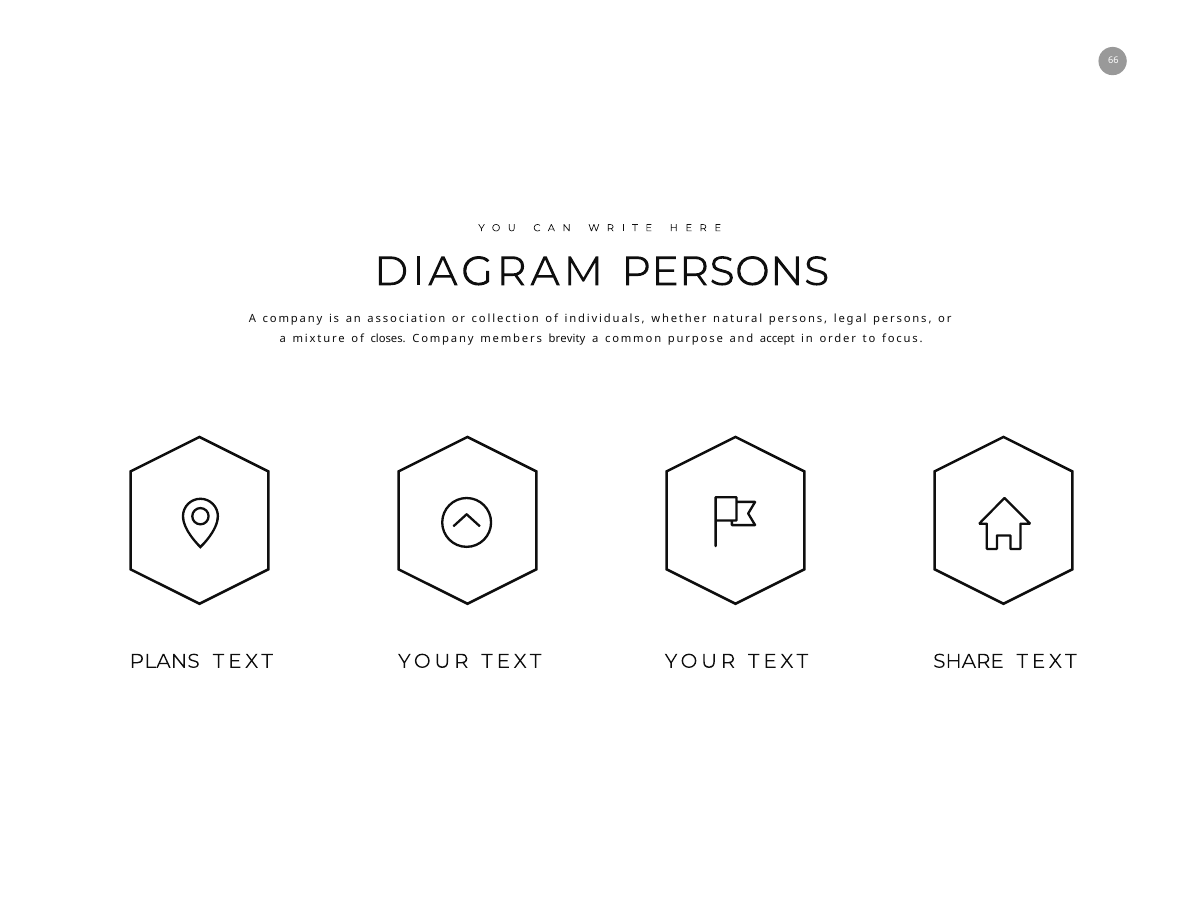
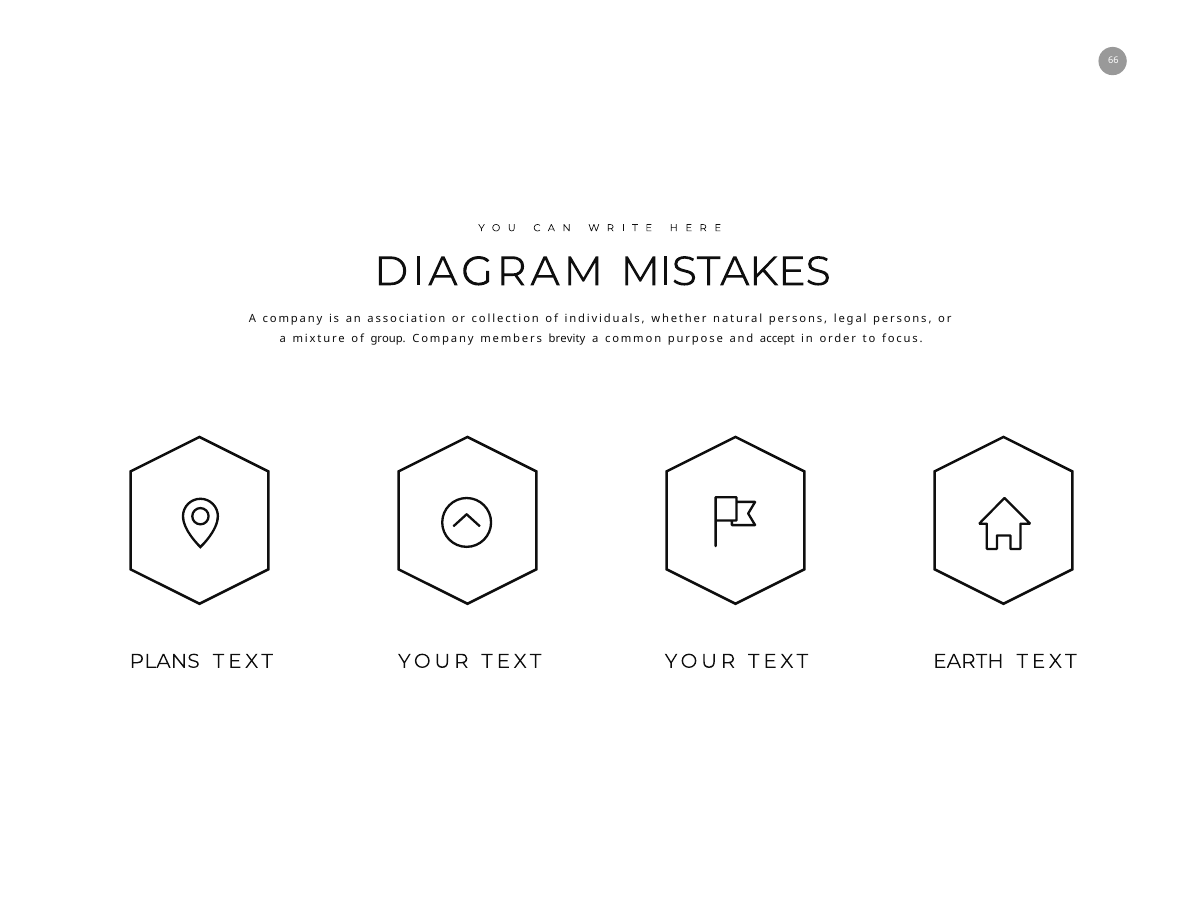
DIAGRAM PERSONS: PERSONS -> MISTAKES (726, 272)
closes: closes -> group (388, 339)
SHARE: SHARE -> EARTH (968, 661)
